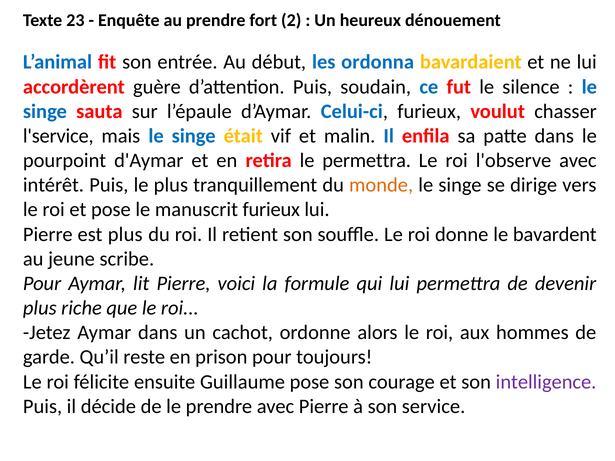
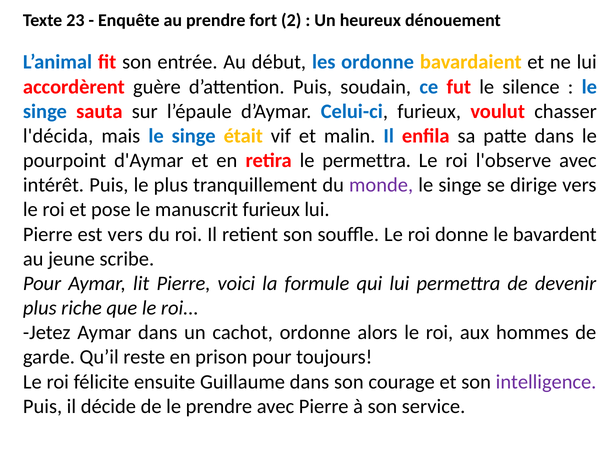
les ordonna: ordonna -> ordonne (378, 62)
l'service: l'service -> l'décida (58, 136)
monde colour: orange -> purple (381, 185)
est plus: plus -> vers (125, 234)
Guillaume pose: pose -> dans (309, 382)
